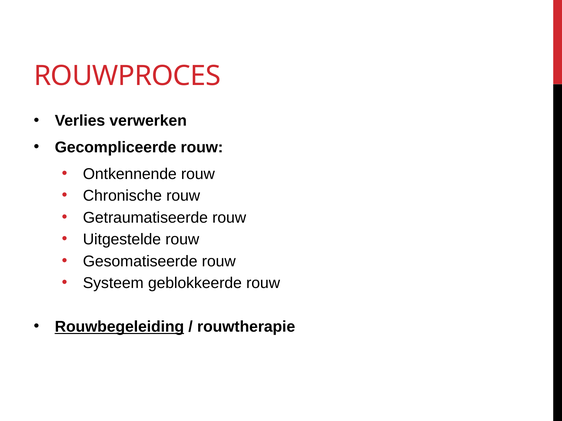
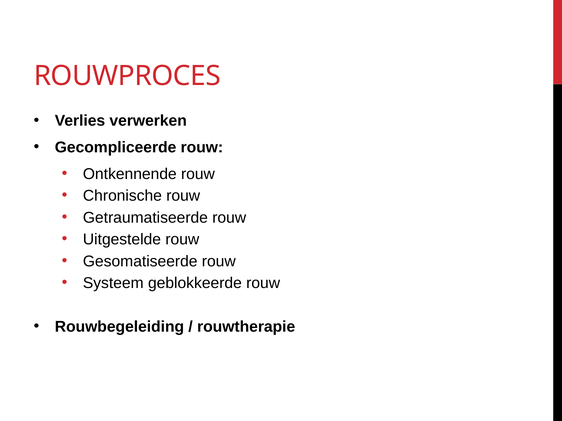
Rouwbegeleiding underline: present -> none (119, 327)
